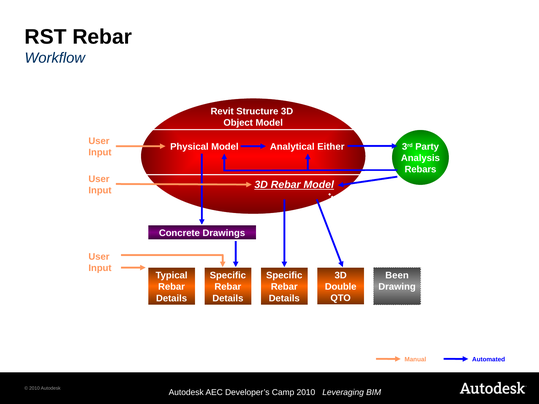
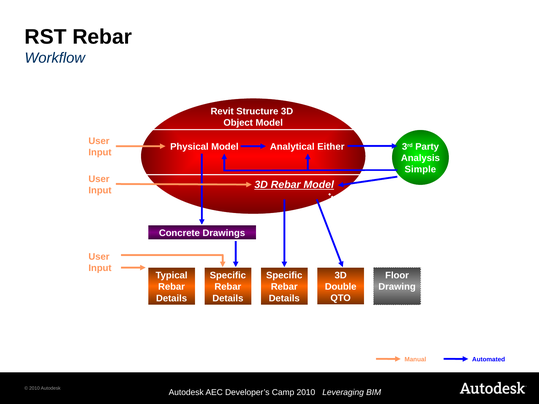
Rebars: Rebars -> Simple (420, 170)
Been: Been -> Floor (397, 276)
